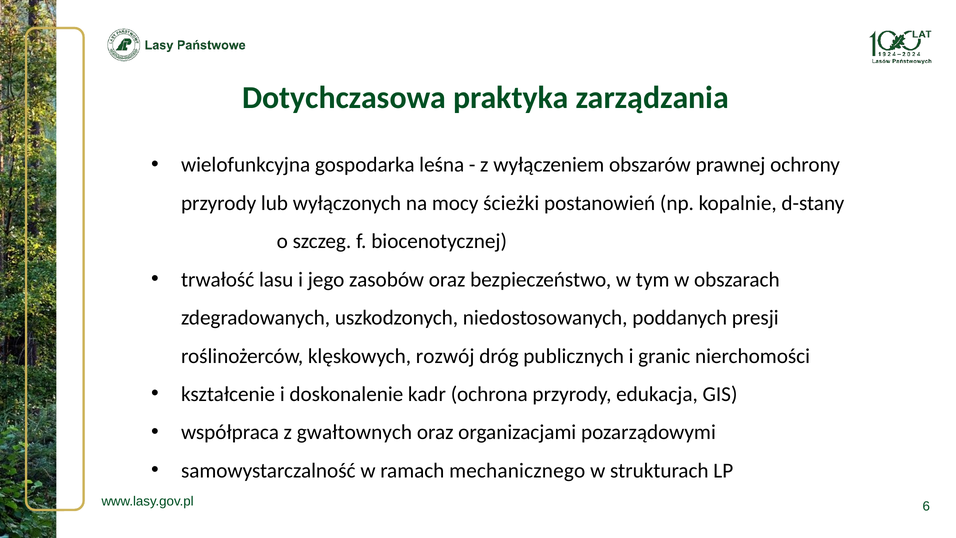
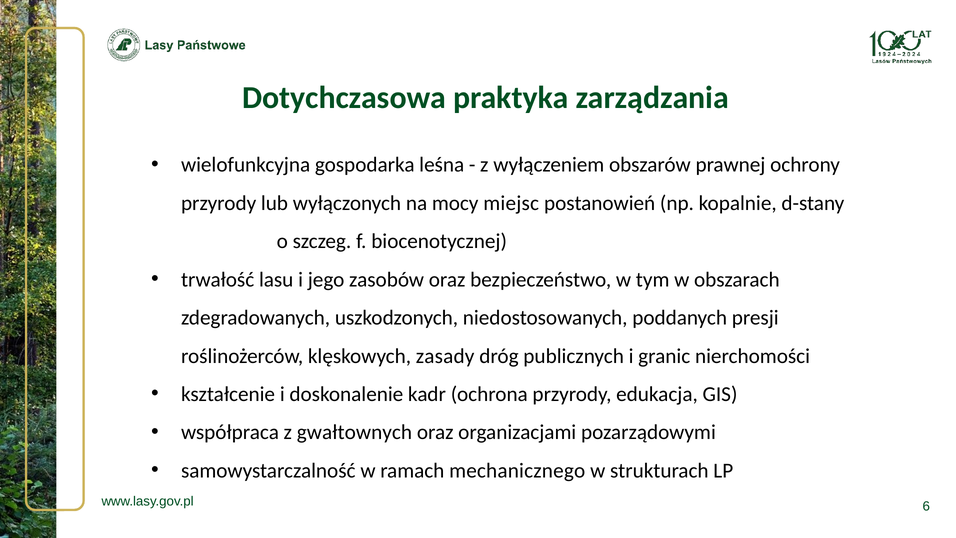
ścieżki: ścieżki -> miejsc (511, 203)
rozwój: rozwój -> zasady (445, 356)
